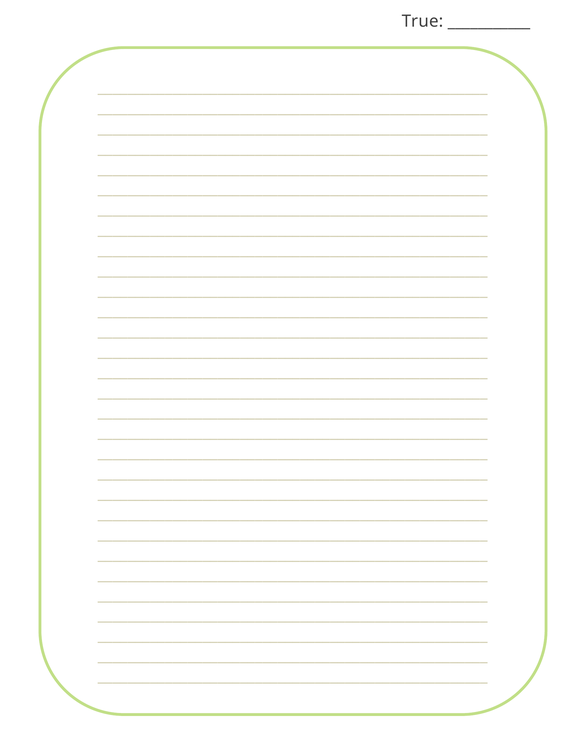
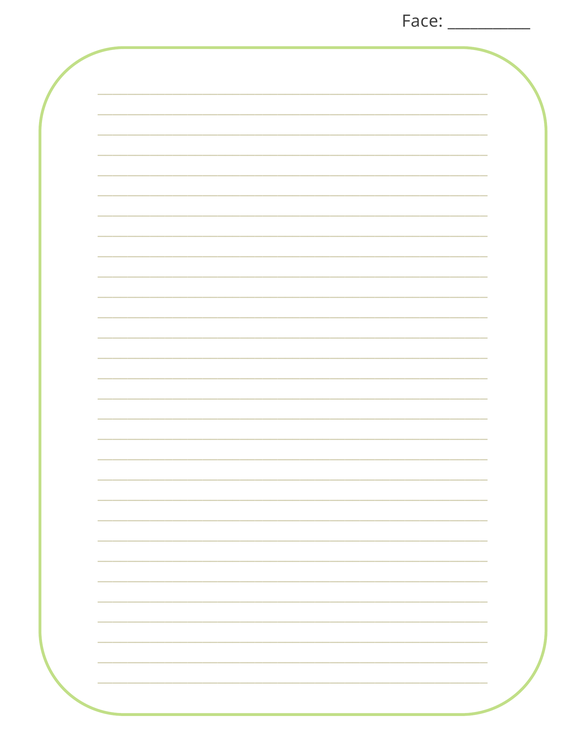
True: True -> Face (423, 21)
